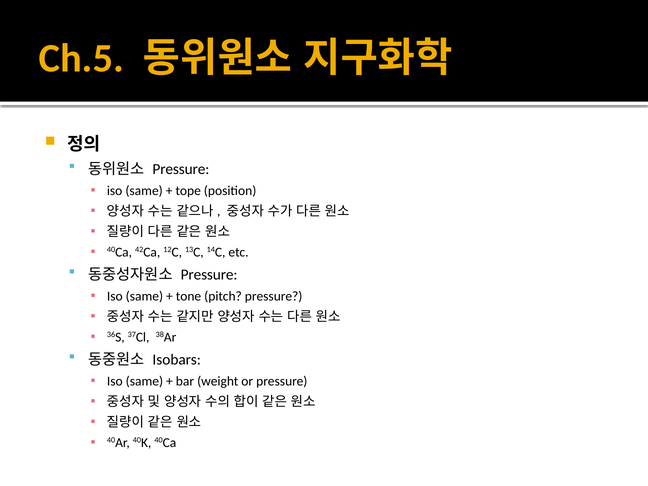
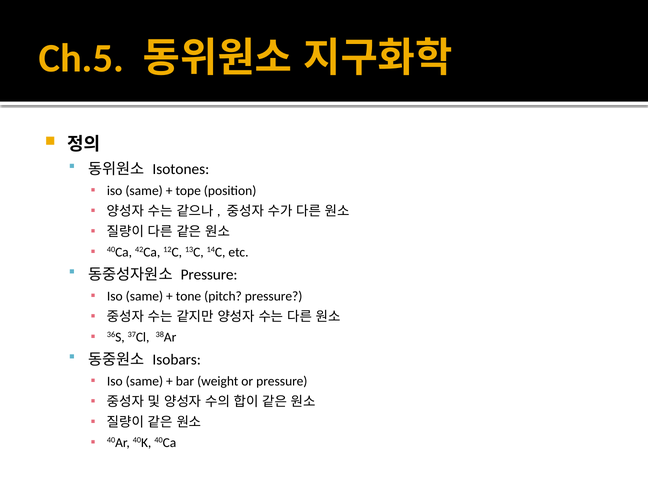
Pressure: Pressure -> Isotones (181, 169)
